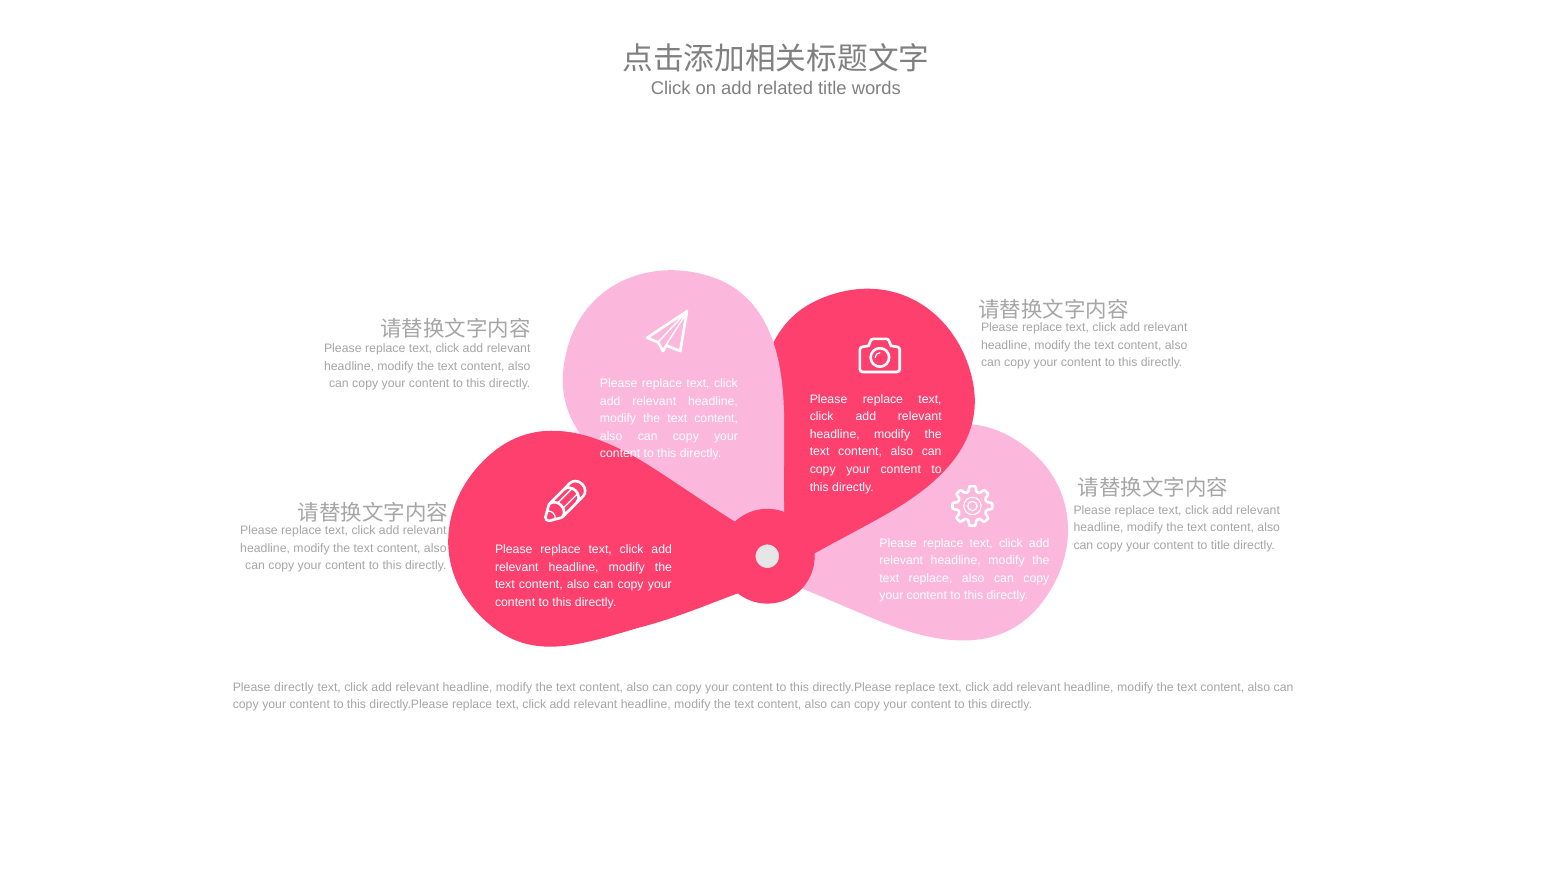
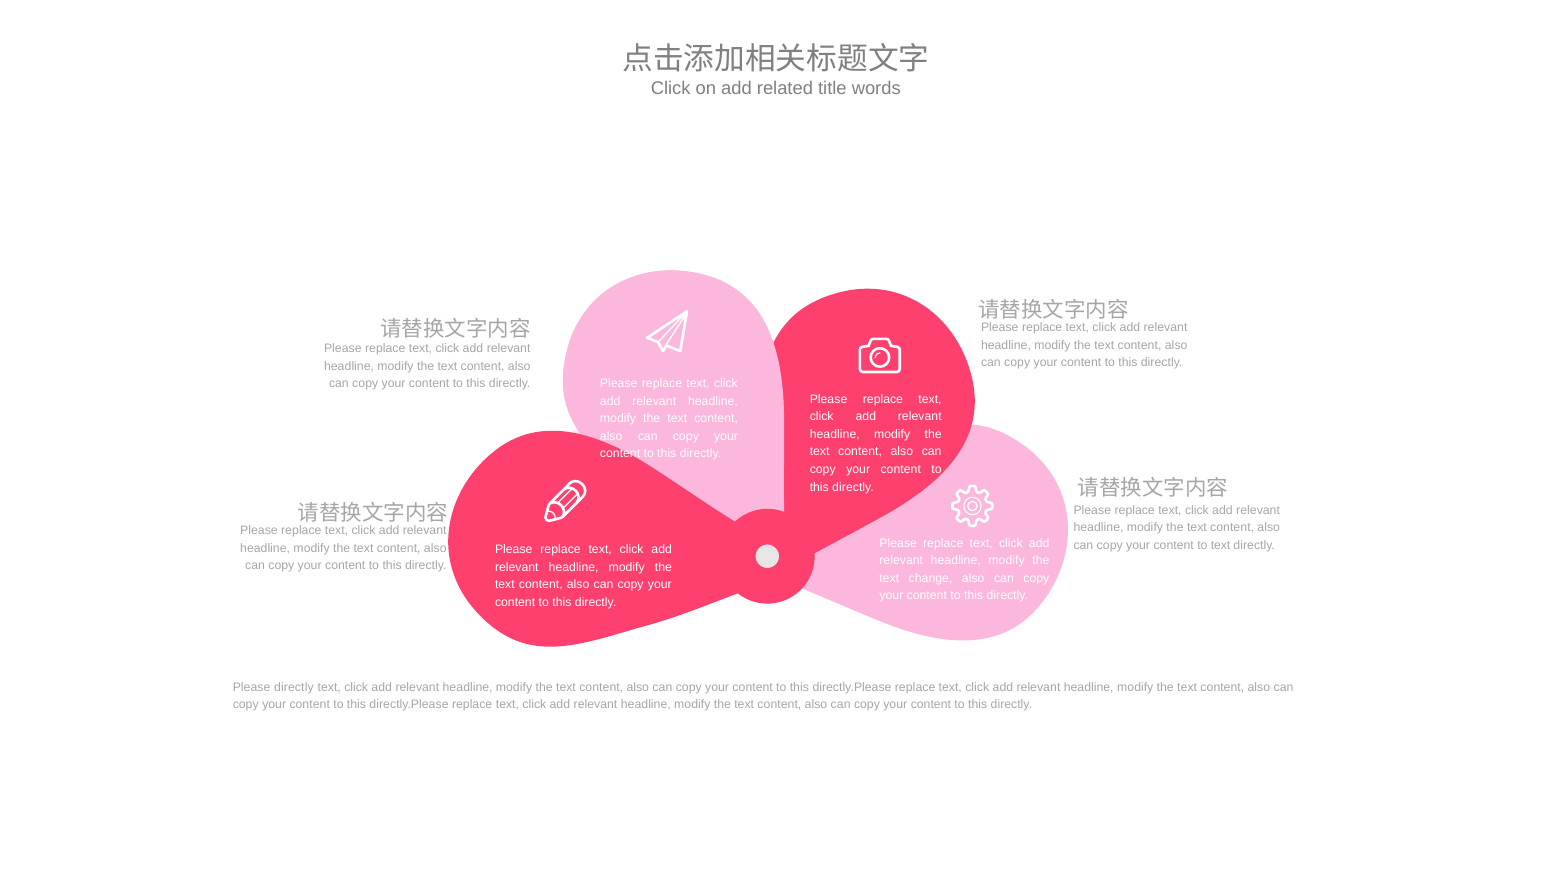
to title: title -> text (1221, 545)
text replace: replace -> change (931, 578)
